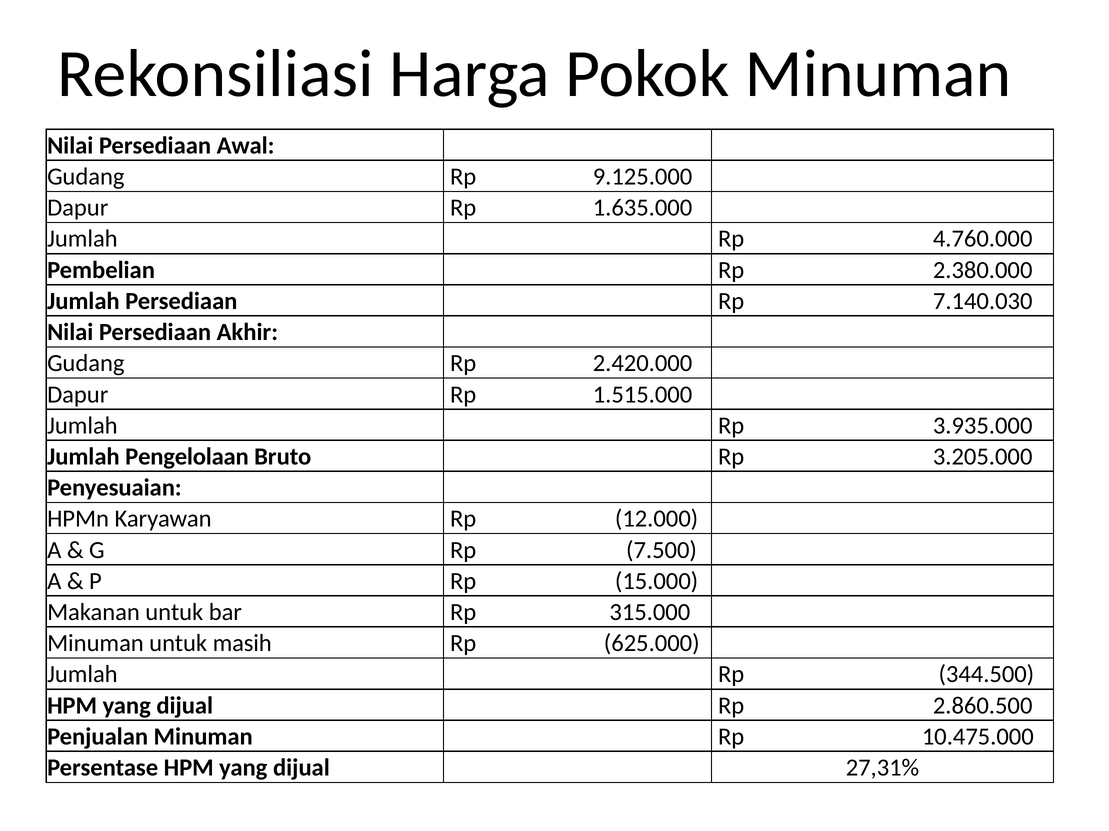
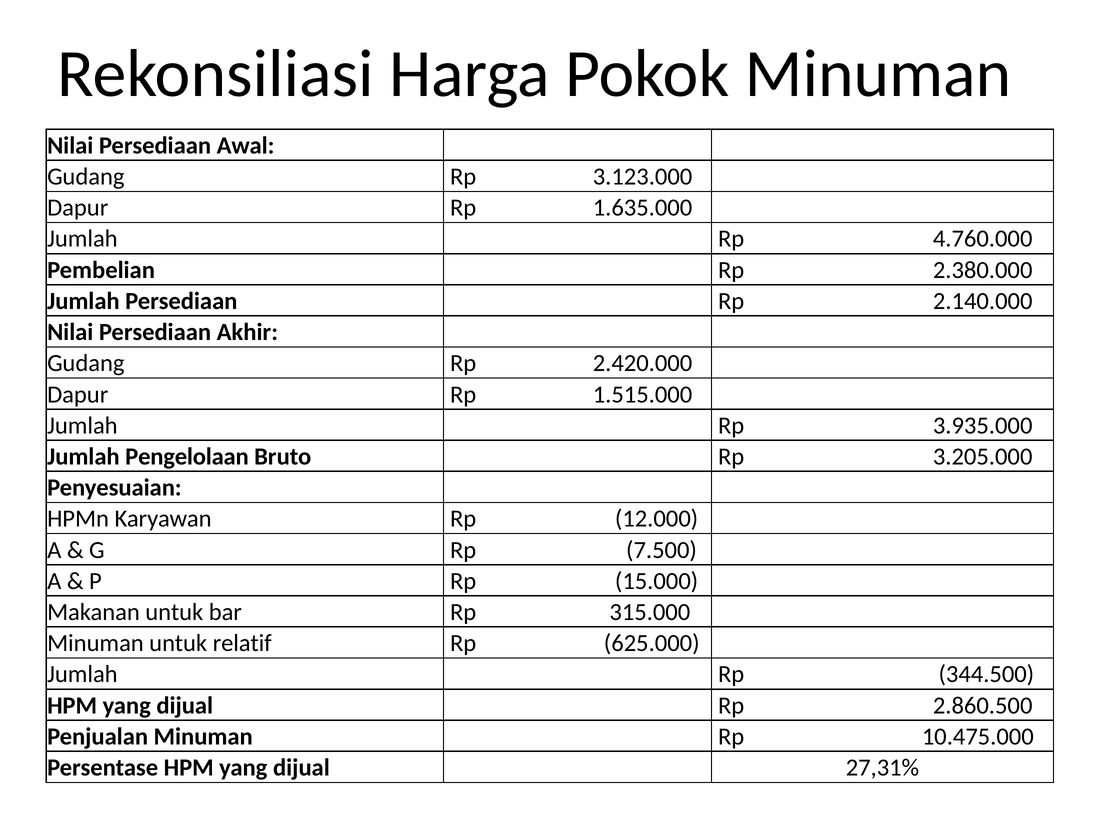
9.125.000: 9.125.000 -> 3.123.000 (643, 177)
7.140.030: 7.140.030 -> 2.140.000 (983, 301)
masih: masih -> relatif (242, 644)
